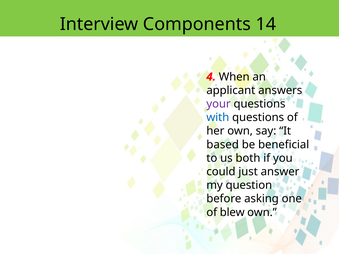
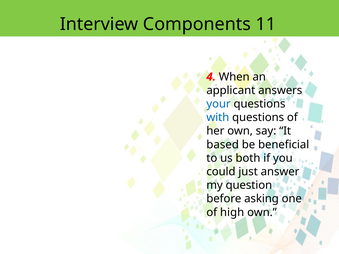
14: 14 -> 11 (266, 24)
your colour: purple -> blue (219, 104)
blew: blew -> high (232, 212)
